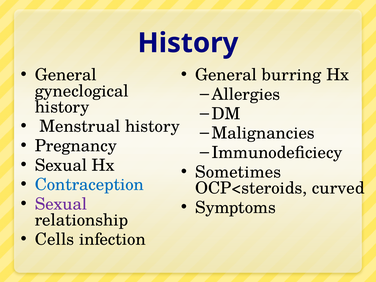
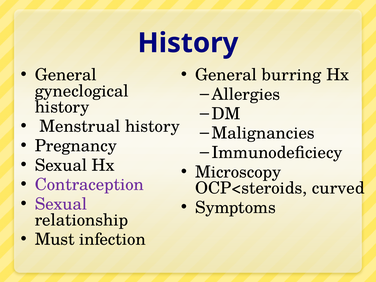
Sometimes: Sometimes -> Microscopy (238, 172)
Contraception colour: blue -> purple (89, 185)
Cells: Cells -> Must (55, 239)
